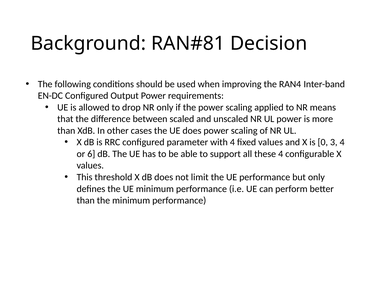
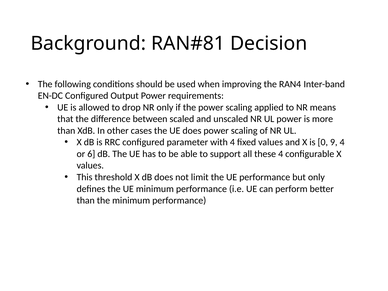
3: 3 -> 9 (334, 142)
